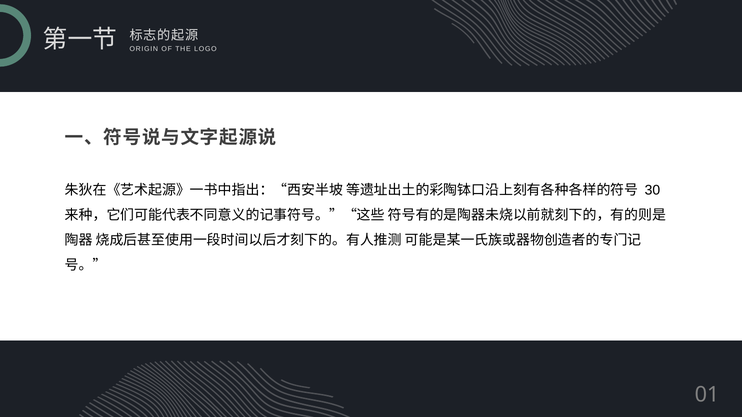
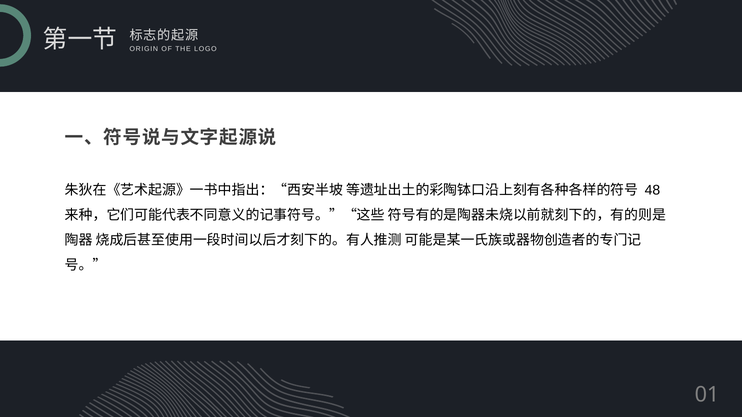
30: 30 -> 48 (652, 190)
